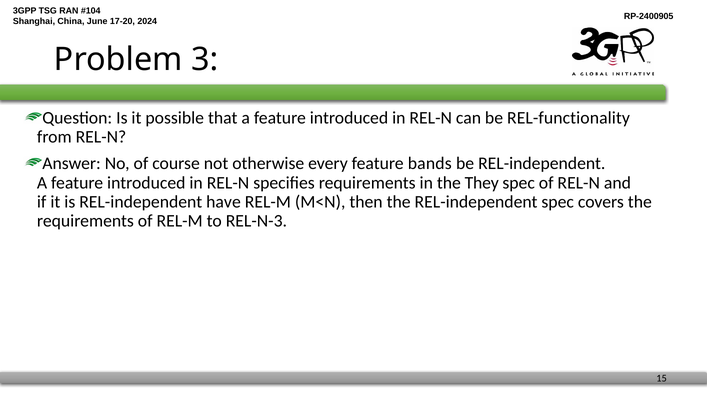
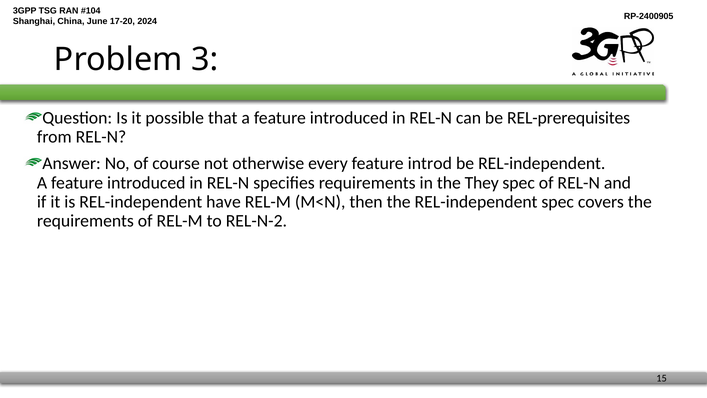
REL-functionality: REL-functionality -> REL-prerequisites (569, 118)
bands: bands -> introd (430, 163)
REL-N-3: REL-N-3 -> REL-N-2 (256, 221)
